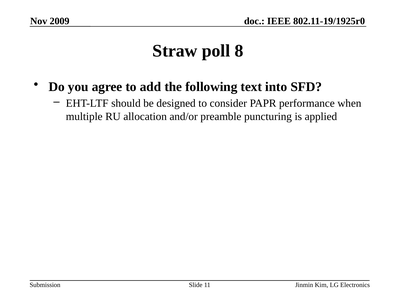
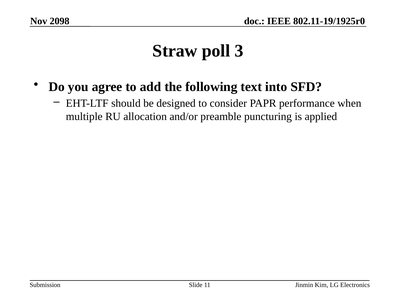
2009: 2009 -> 2098 (60, 21)
8: 8 -> 3 (239, 51)
